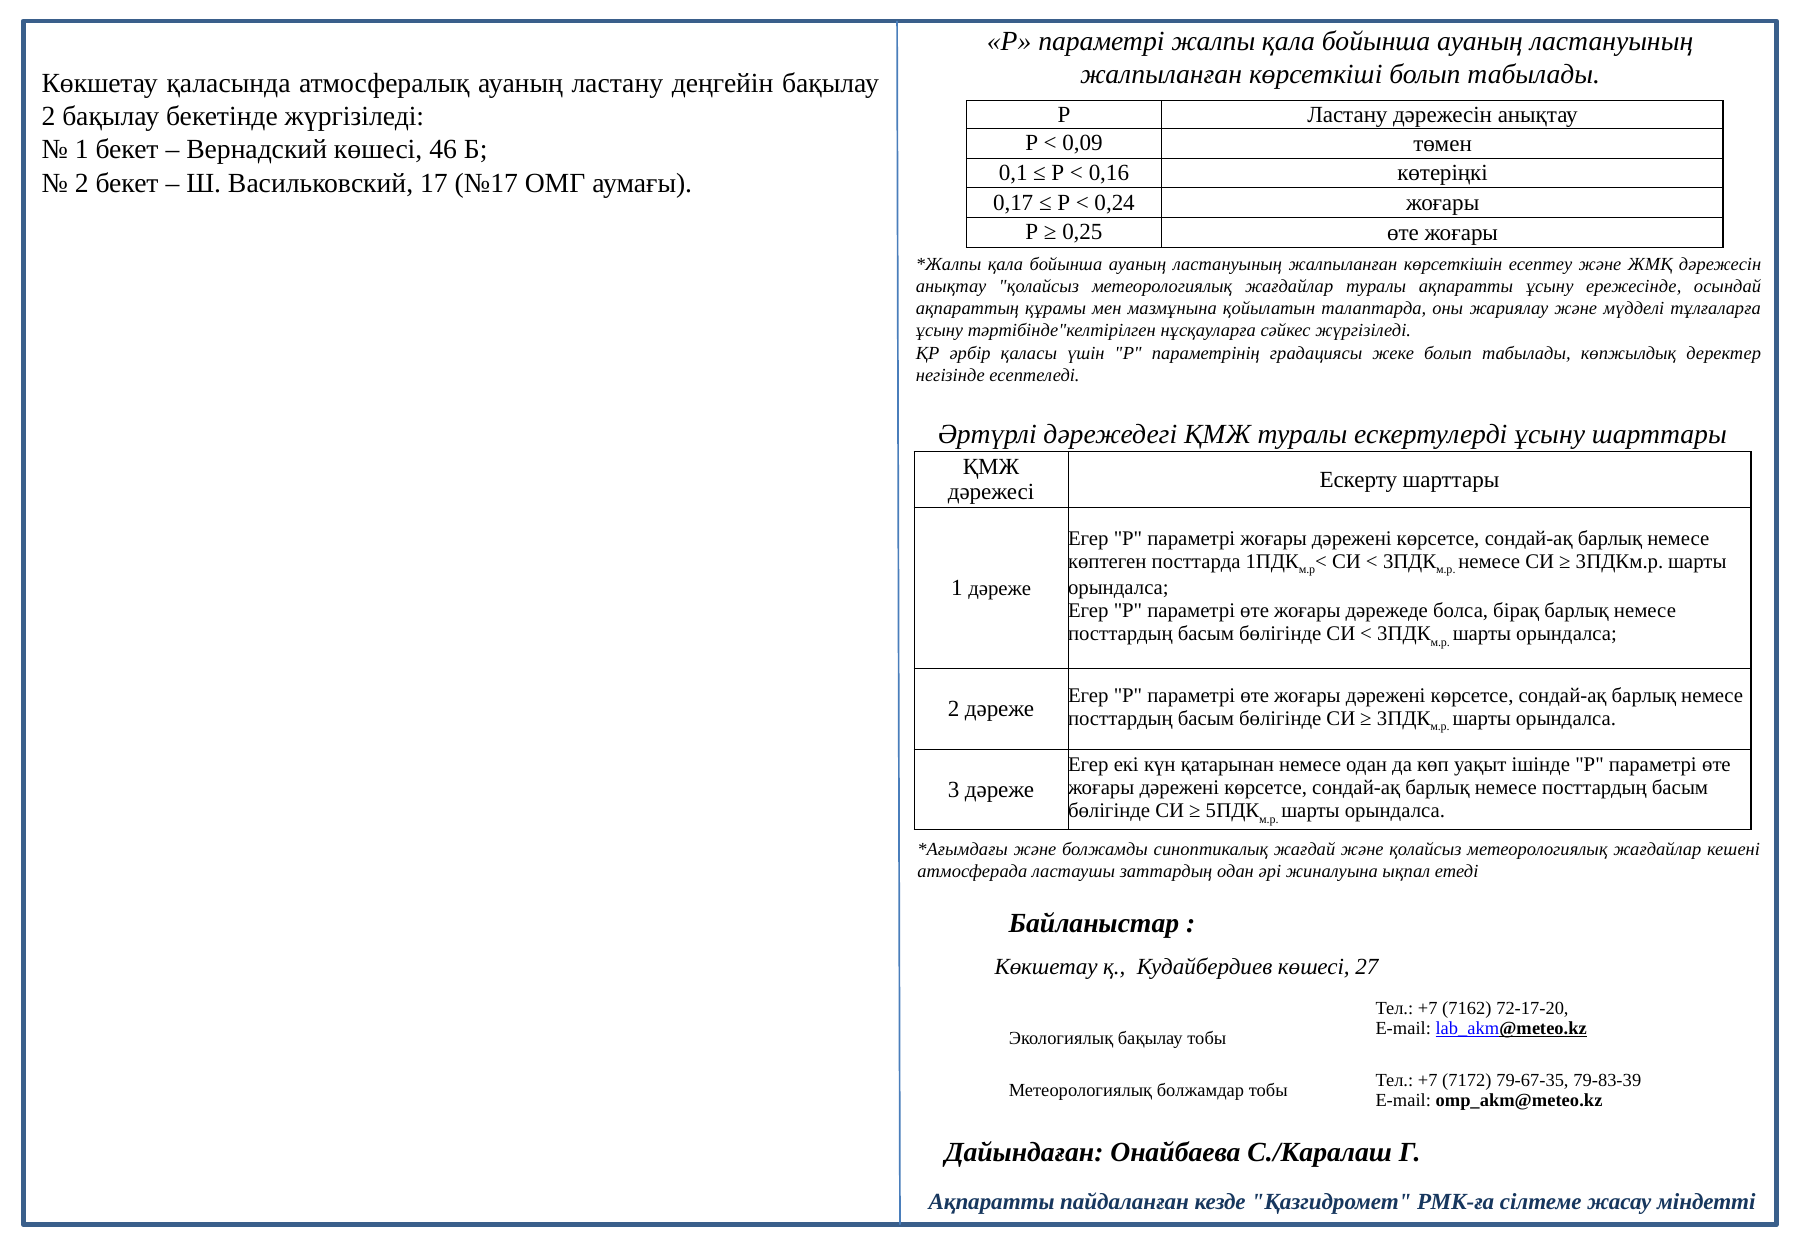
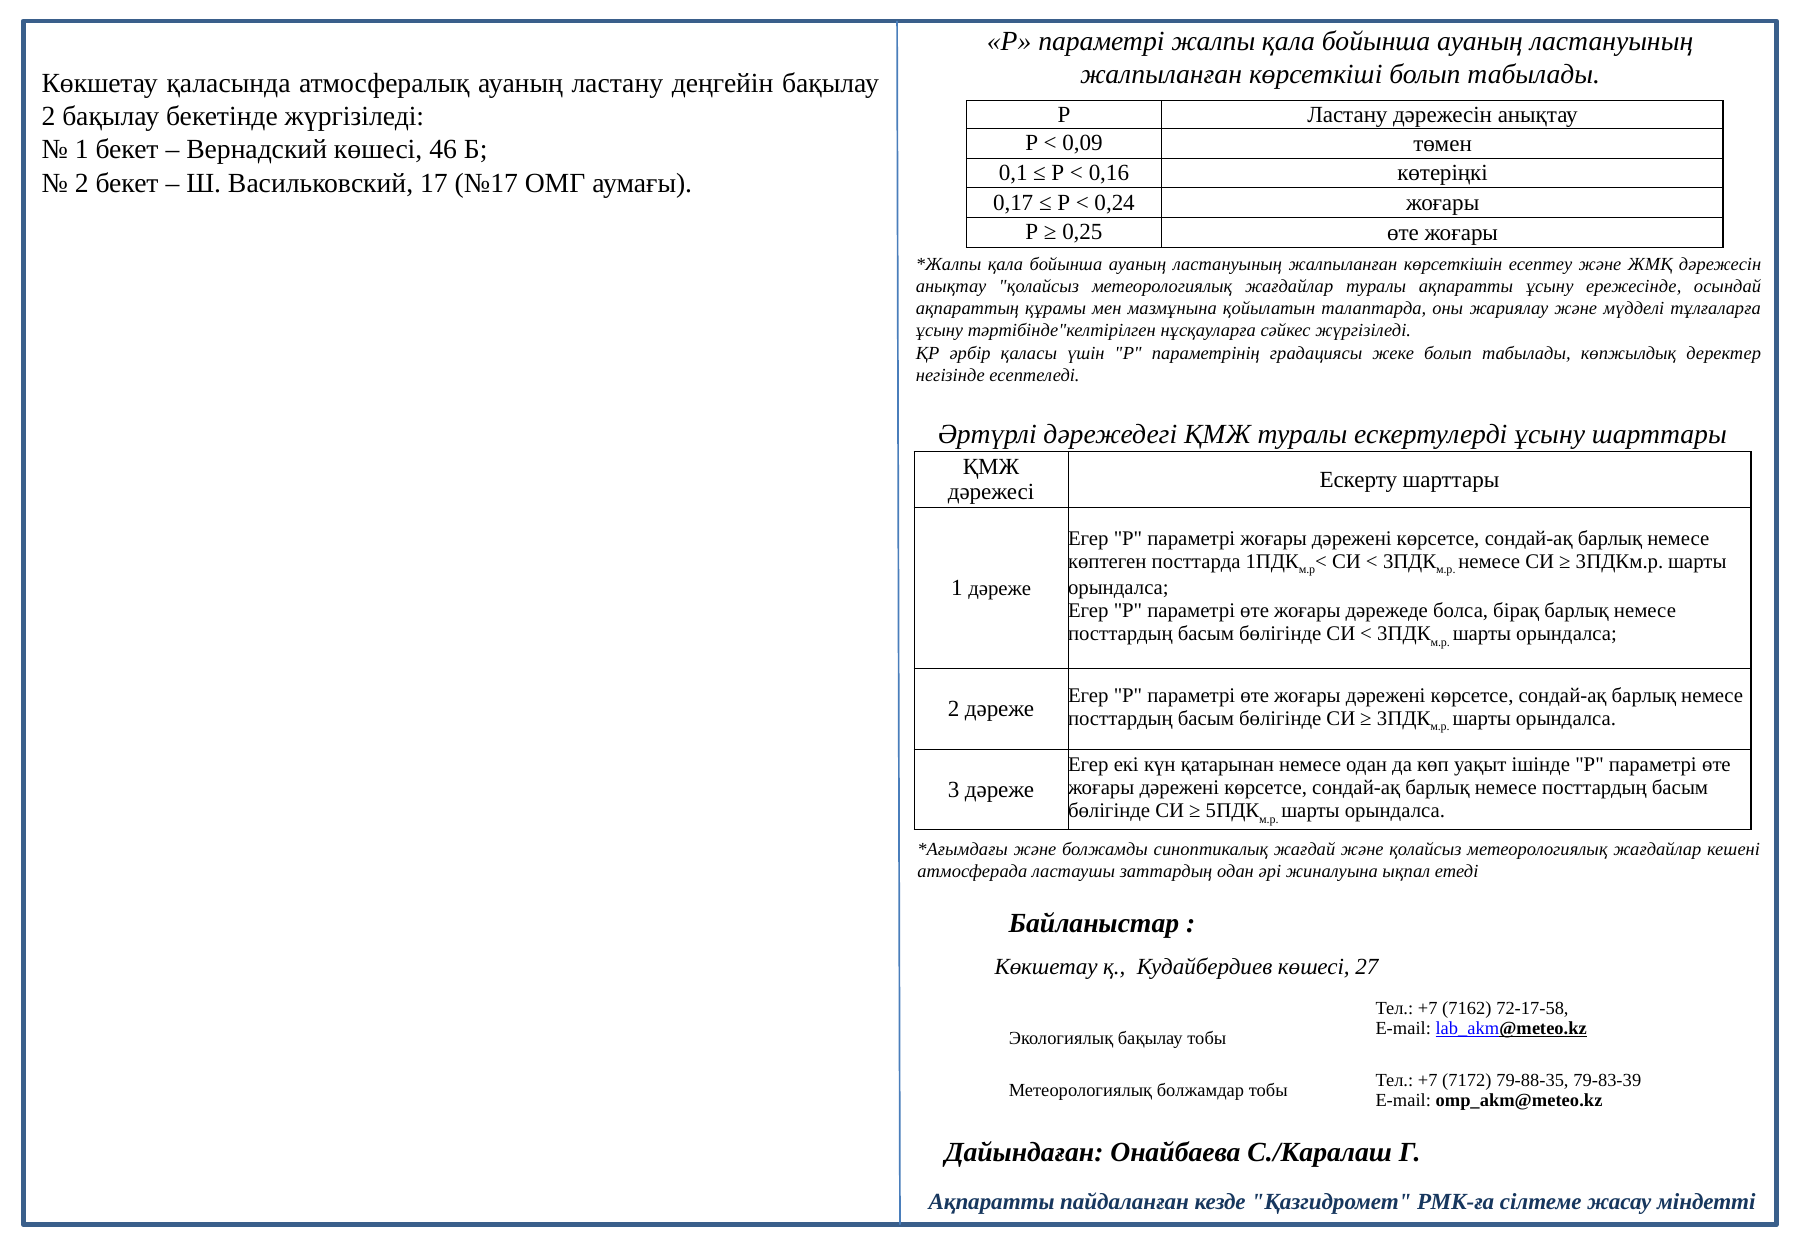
72-17-20: 72-17-20 -> 72-17-58 (1532, 1008)
79-67-35: 79-67-35 -> 79-88-35 (1532, 1080)
